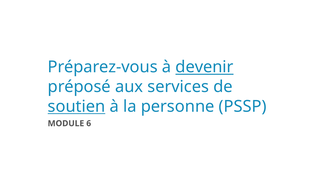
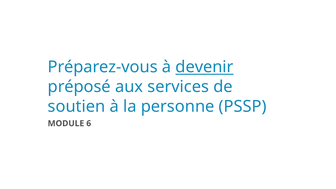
soutien underline: present -> none (76, 107)
